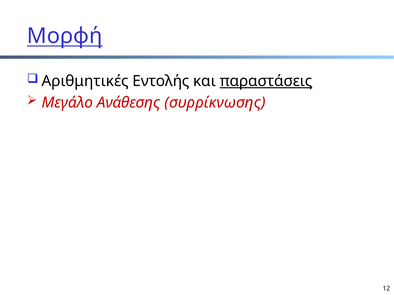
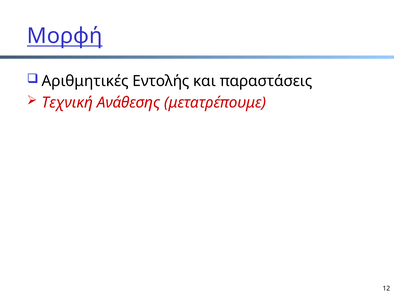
παραστάσεις underline: present -> none (266, 81)
Μεγάλο: Μεγάλο -> Τεχνική (67, 103)
συρρίκνωσης: συρρίκνωσης -> μετατρέπουμε (215, 103)
